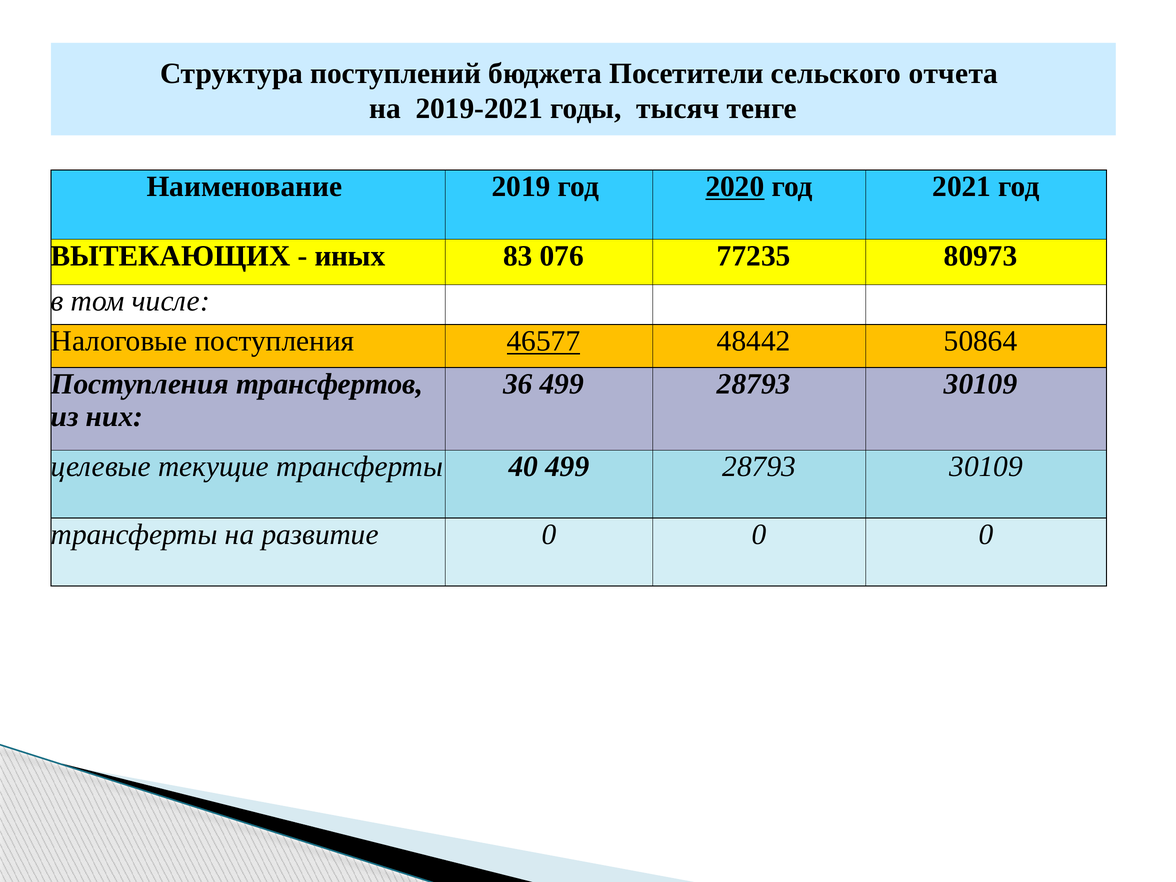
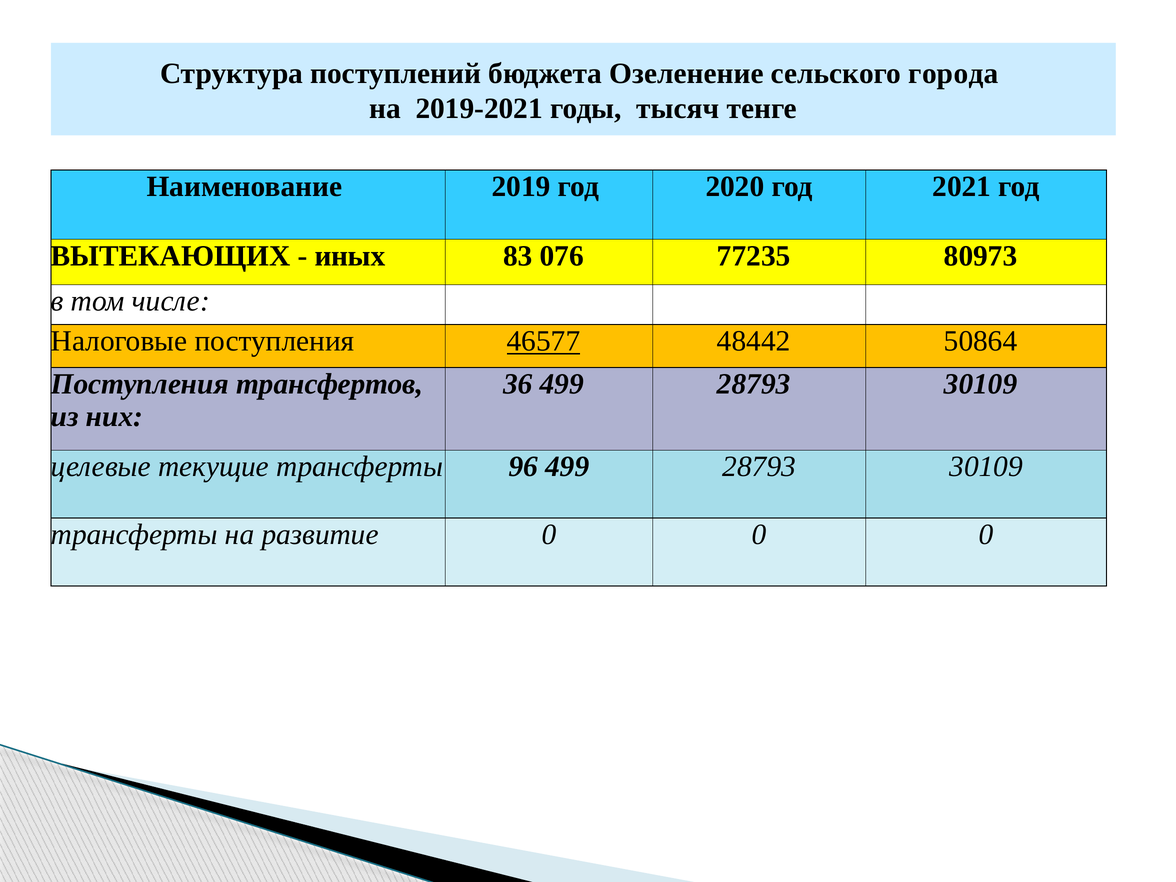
Посетители: Посетители -> Озеленение (687, 73)
отчета: отчета -> города (953, 73)
2020 underline: present -> none (735, 187)
40: 40 -> 96 (523, 467)
